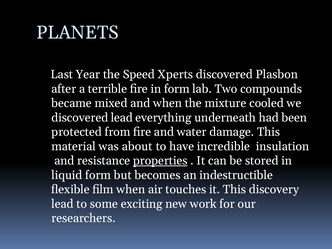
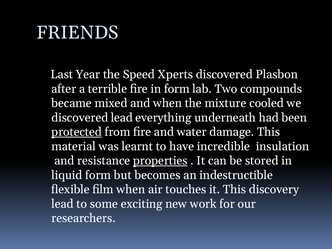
PLANETS: PLANETS -> FRIENDS (77, 33)
protected underline: none -> present (77, 132)
about: about -> learnt (137, 146)
